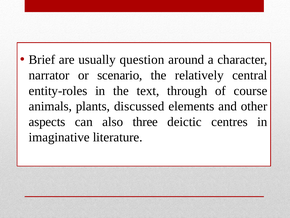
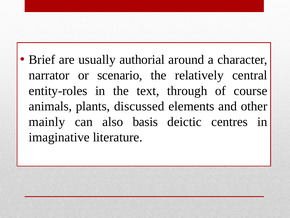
question: question -> authorial (142, 60)
aspects: aspects -> mainly (47, 121)
three: three -> basis (145, 121)
